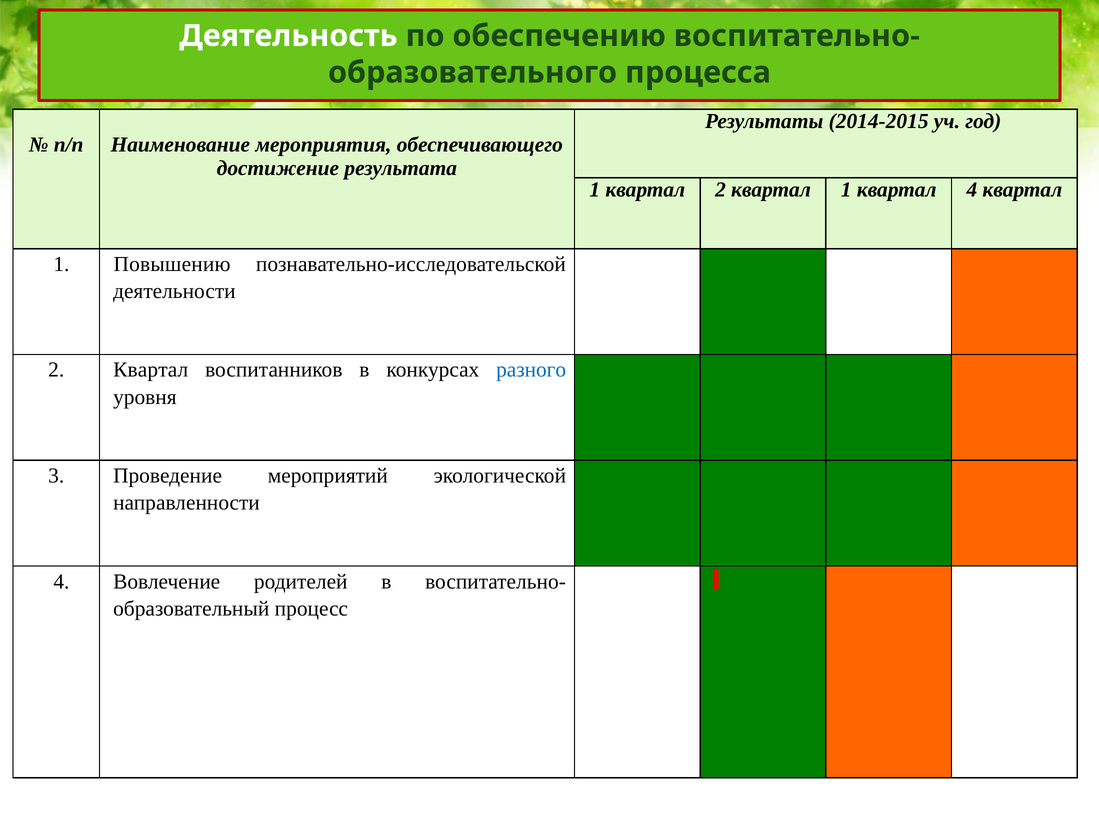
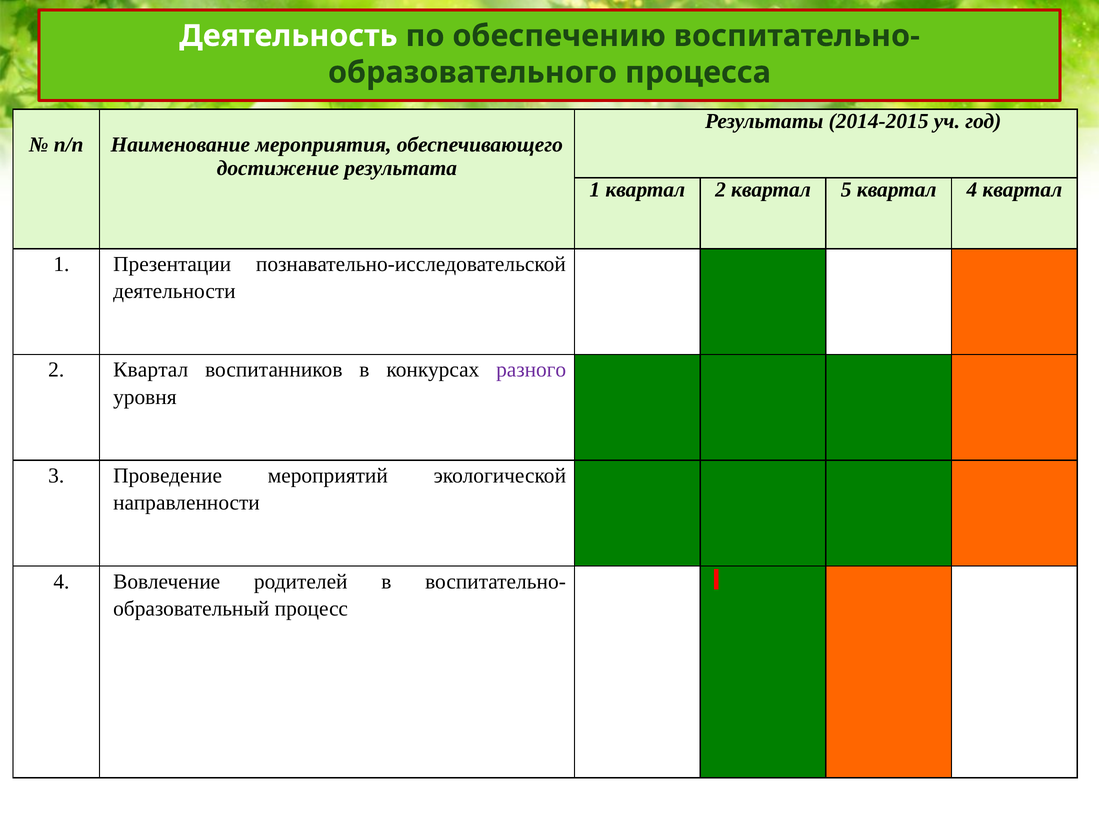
2 квартал 1: 1 -> 5 (846, 190)
Повышению: Повышению -> Презентации (172, 264)
разного colour: blue -> purple (531, 370)
